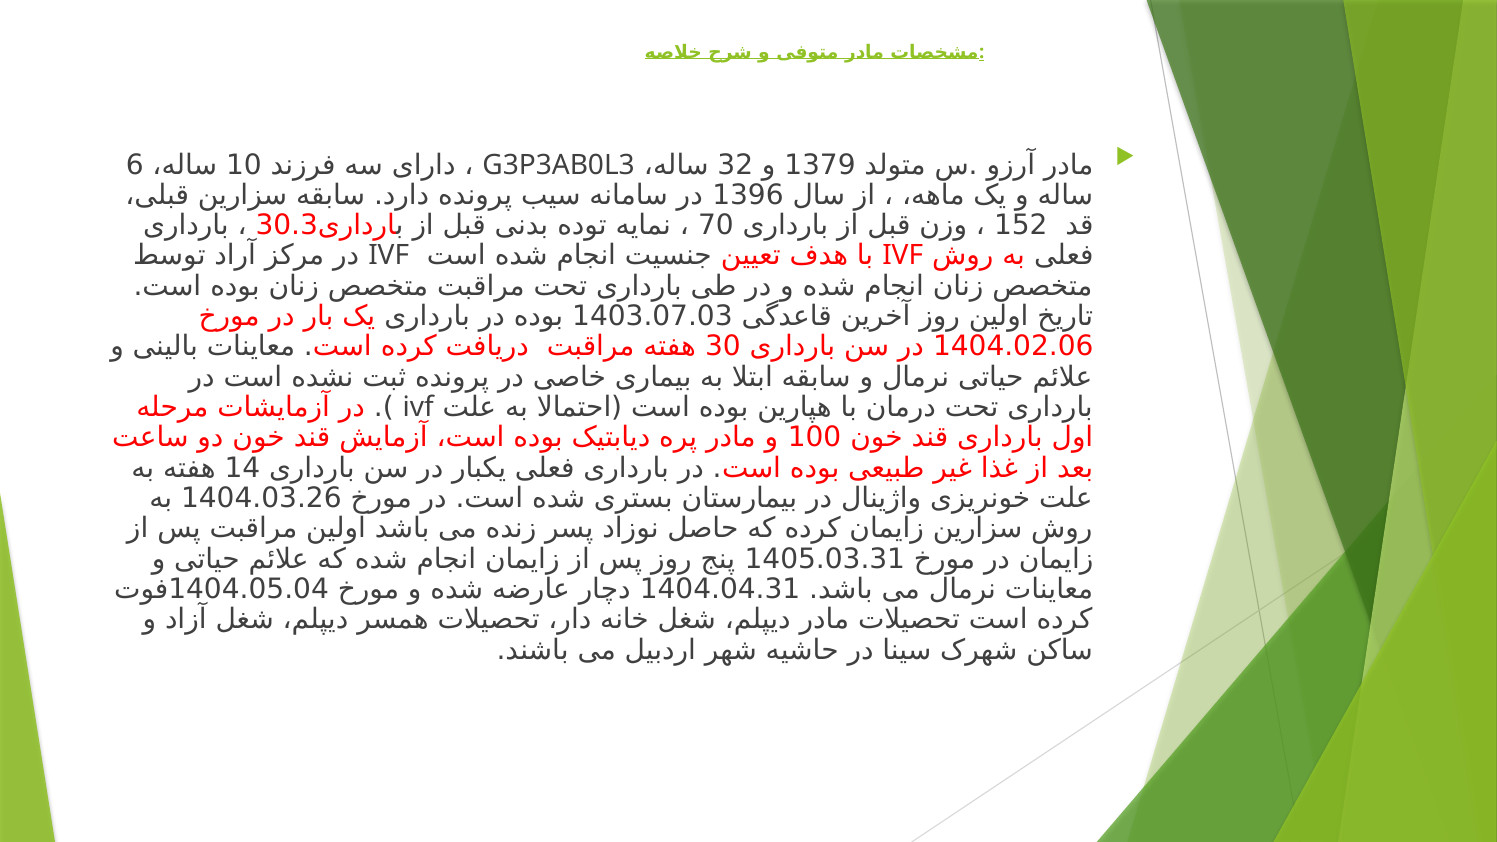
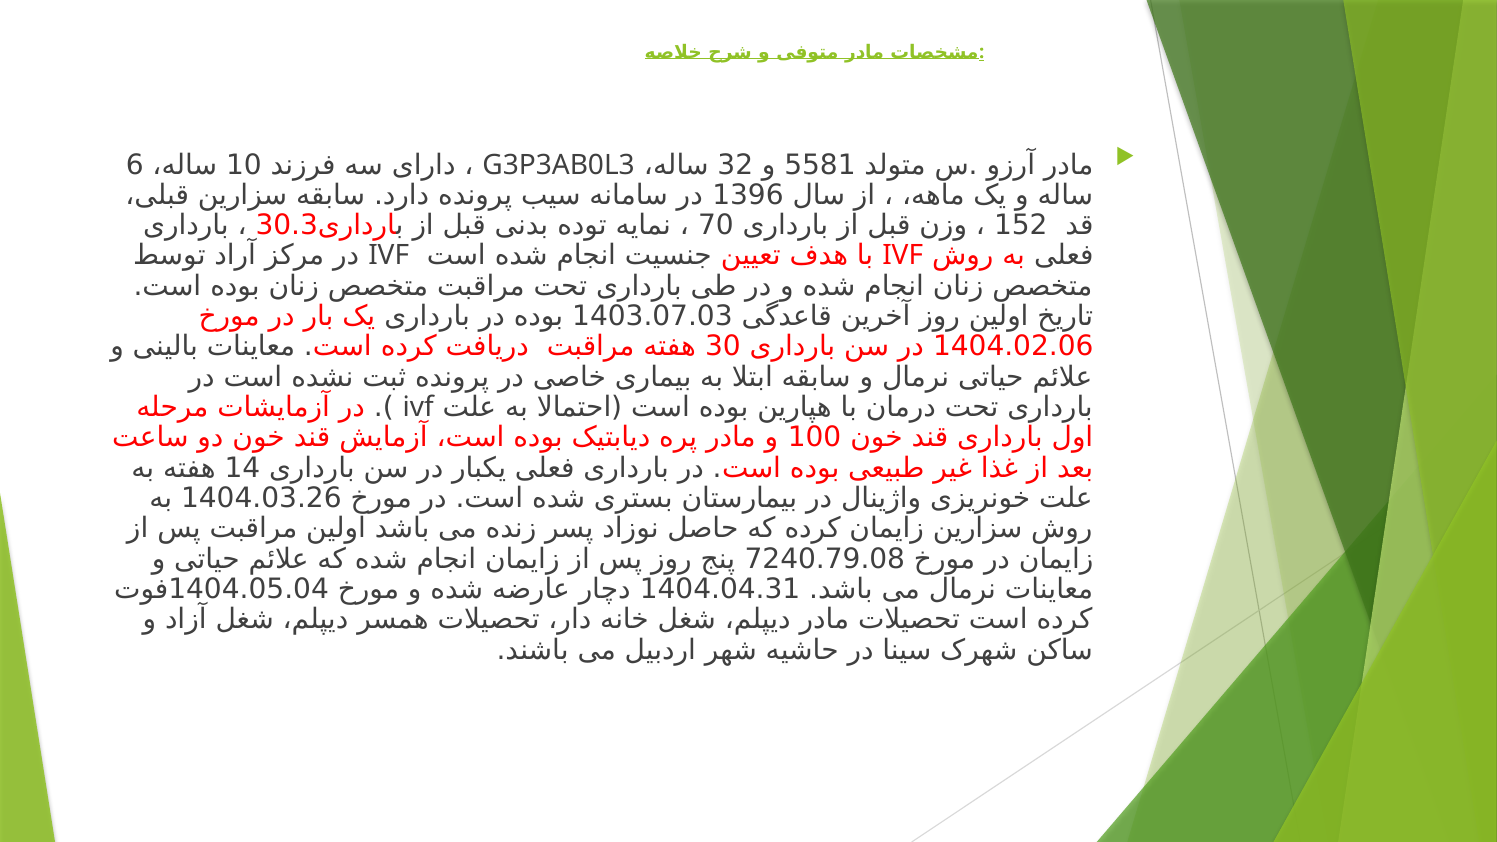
1379: 1379 -> 5581 (820, 165)
1405.03.31: 1405.03.31 -> 7240.79.08 (825, 559)
